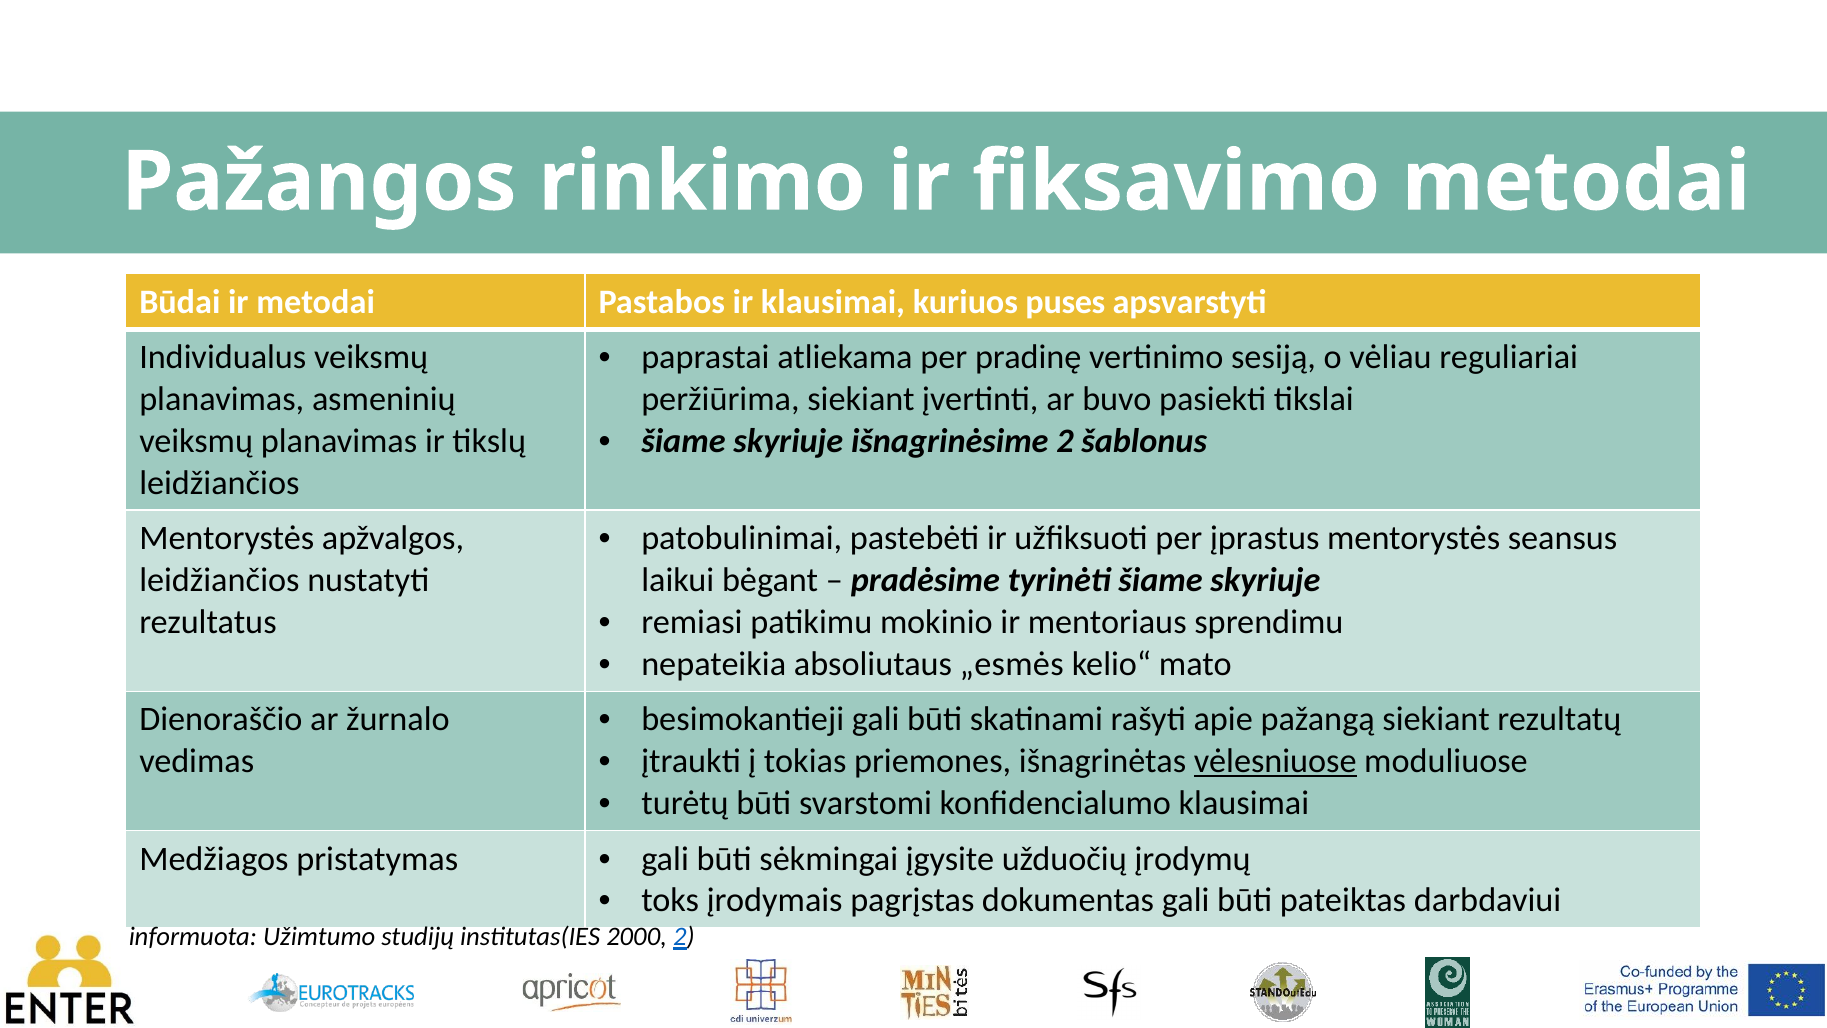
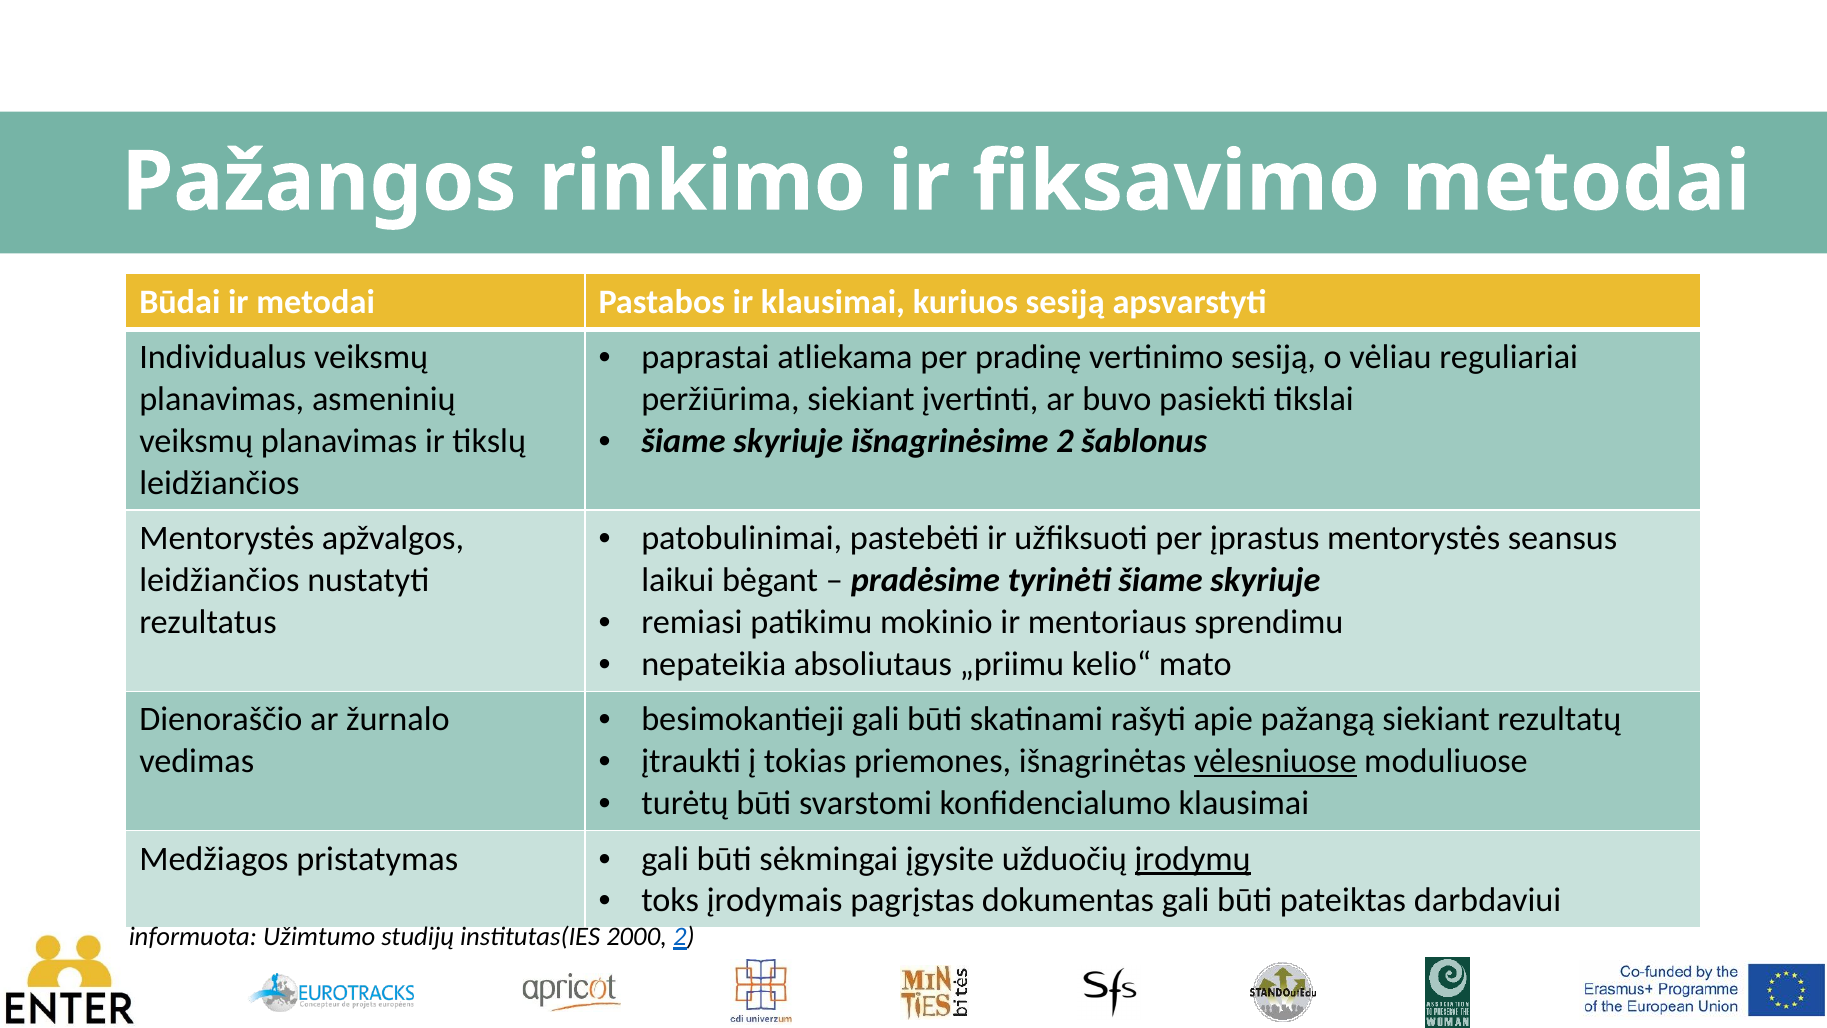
kuriuos puses: puses -> sesiją (1065, 302)
„esmės: „esmės -> „priimu (1012, 664)
įrodymų underline: none -> present (1193, 858)
